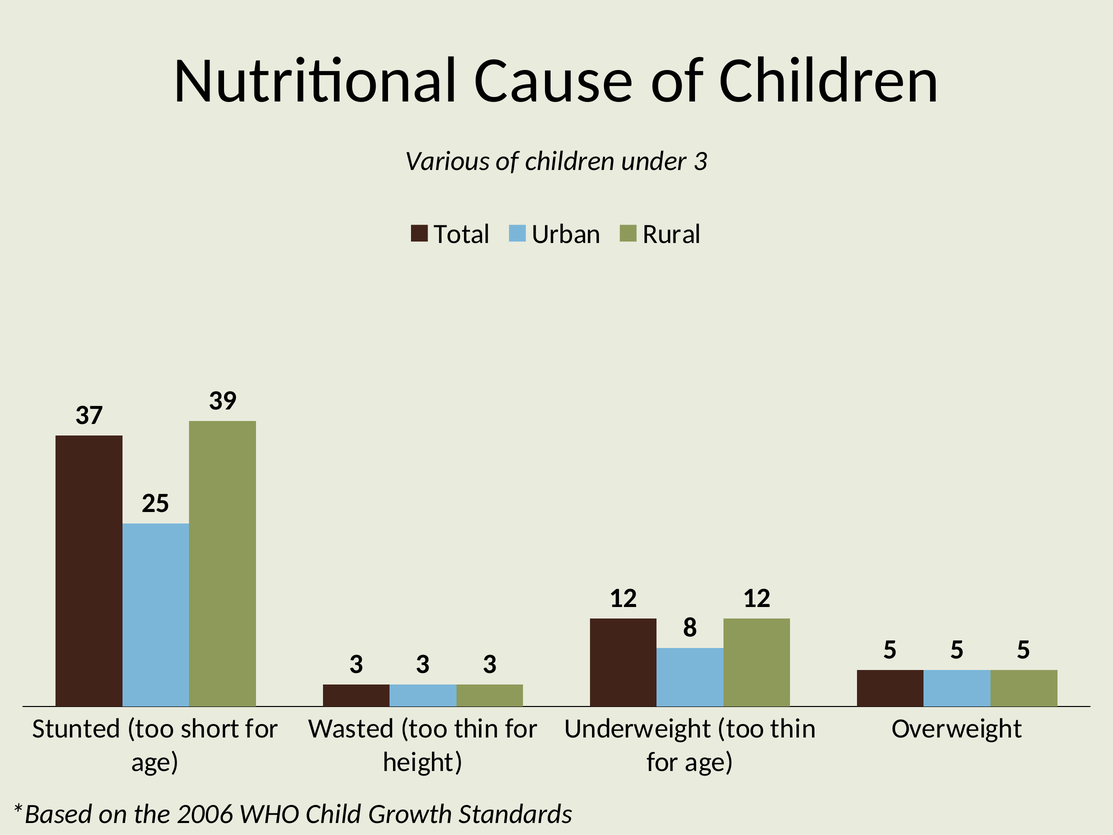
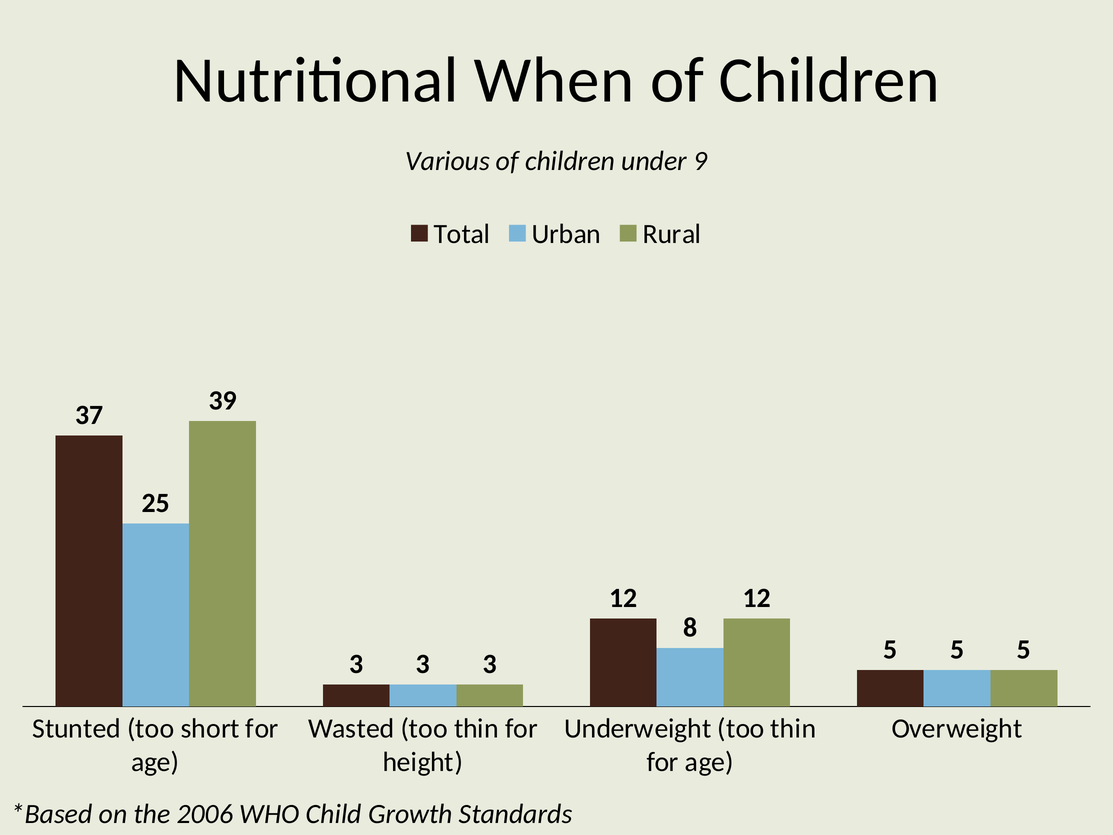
Cause: Cause -> When (554, 80)
under 3: 3 -> 9 (700, 161)
